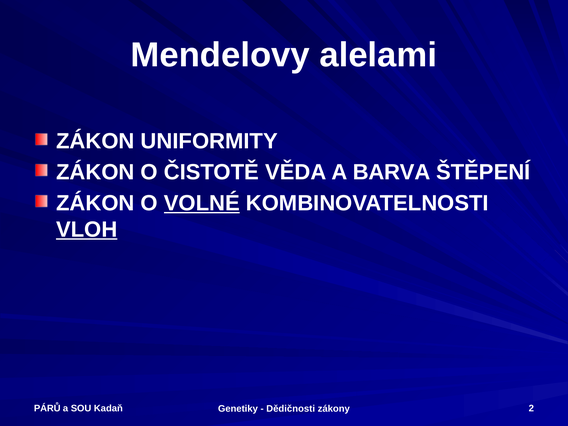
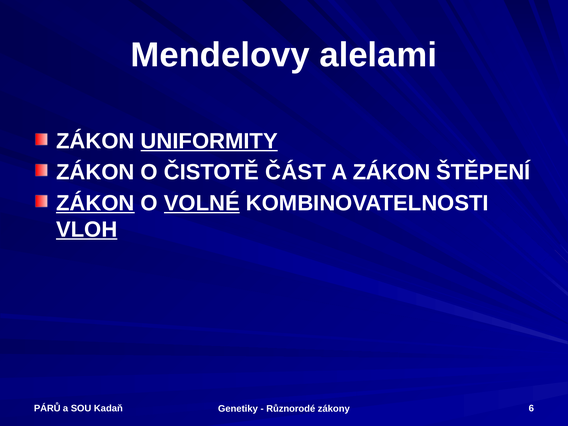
UNIFORMITY underline: none -> present (209, 141)
VĚDA: VĚDA -> ČÁST (296, 172)
A BARVA: BARVA -> ZÁKON (392, 172)
ZÁKON underline: none -> present (95, 203)
Dědičnosti: Dědičnosti -> Různorodé (291, 409)
2: 2 -> 6 (531, 408)
